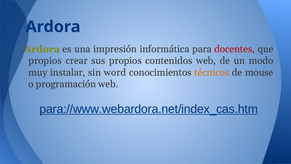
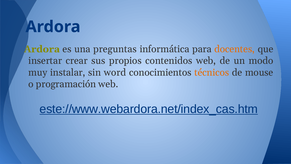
impresión: impresión -> preguntas (115, 49)
docentes colour: red -> orange (235, 49)
propios: propios -> insertar (45, 61)
para://www.webardora.net/index_cas.htm: para://www.webardora.net/index_cas.htm -> este://www.webardora.net/index_cas.htm (149, 109)
